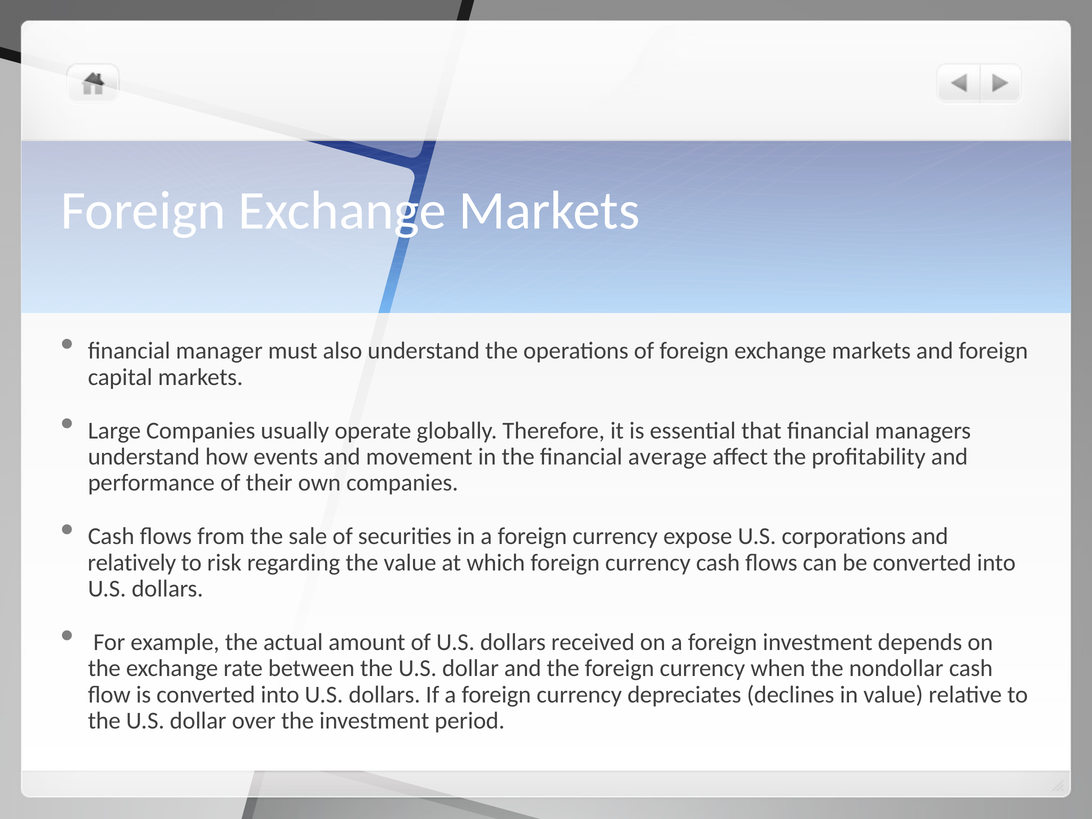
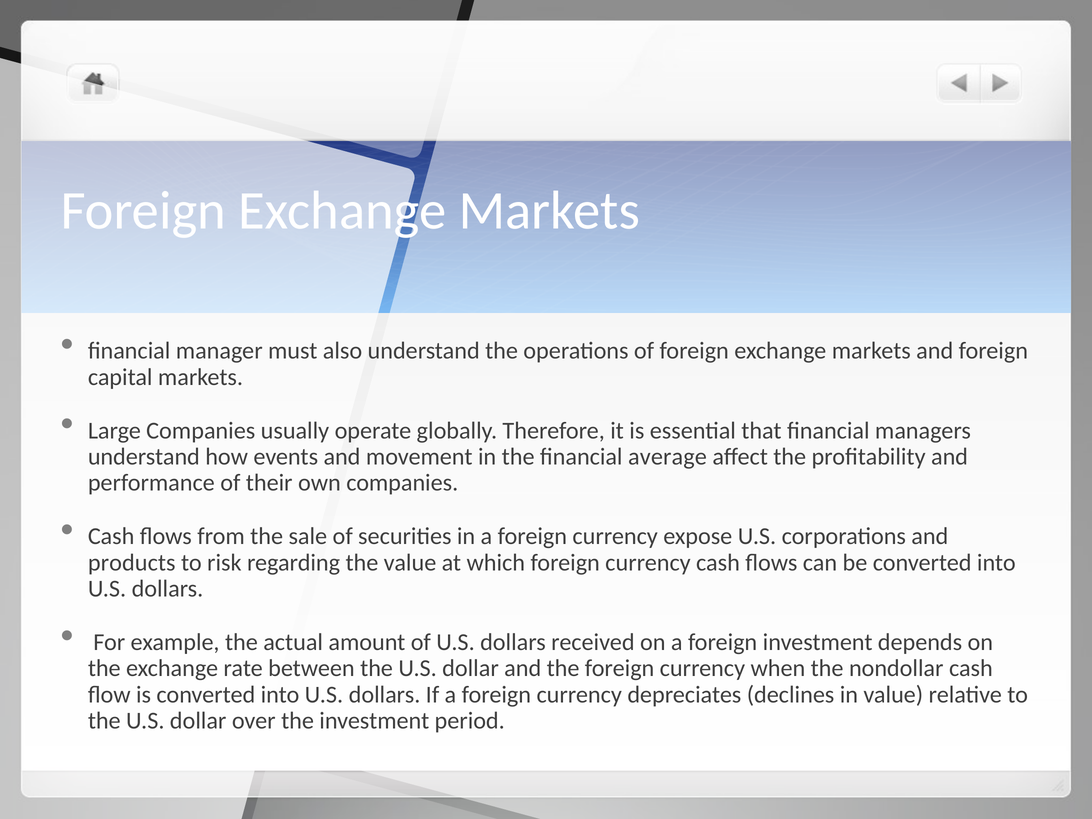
relatively: relatively -> products (132, 563)
